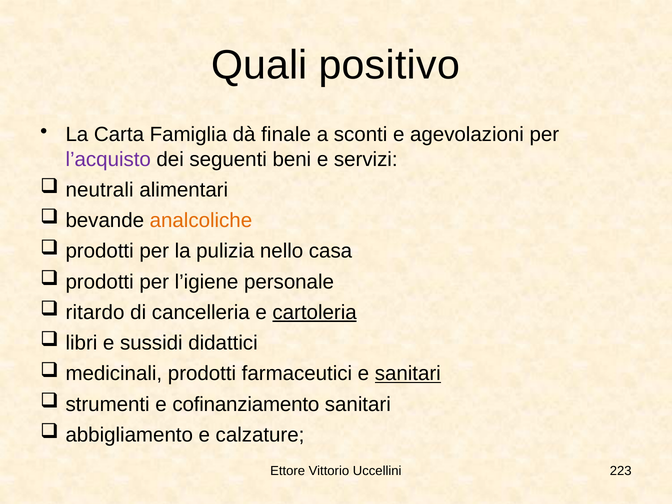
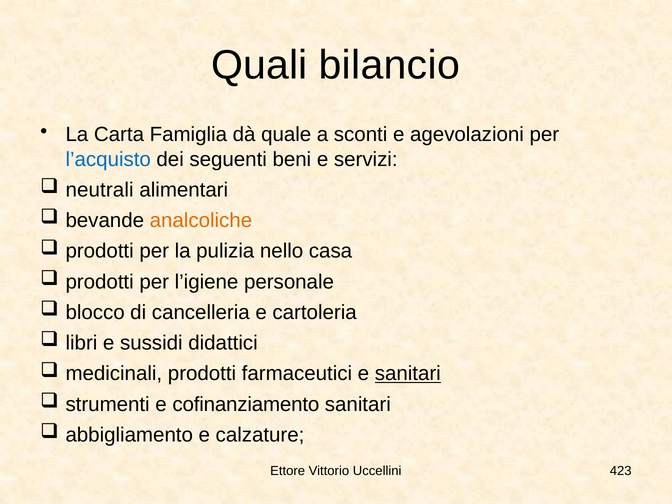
positivo: positivo -> bilancio (389, 65)
finale: finale -> quale (286, 135)
l’acquisto colour: purple -> blue (108, 159)
ritardo: ritardo -> blocco (95, 312)
cartoleria underline: present -> none (315, 312)
223: 223 -> 423 (621, 471)
